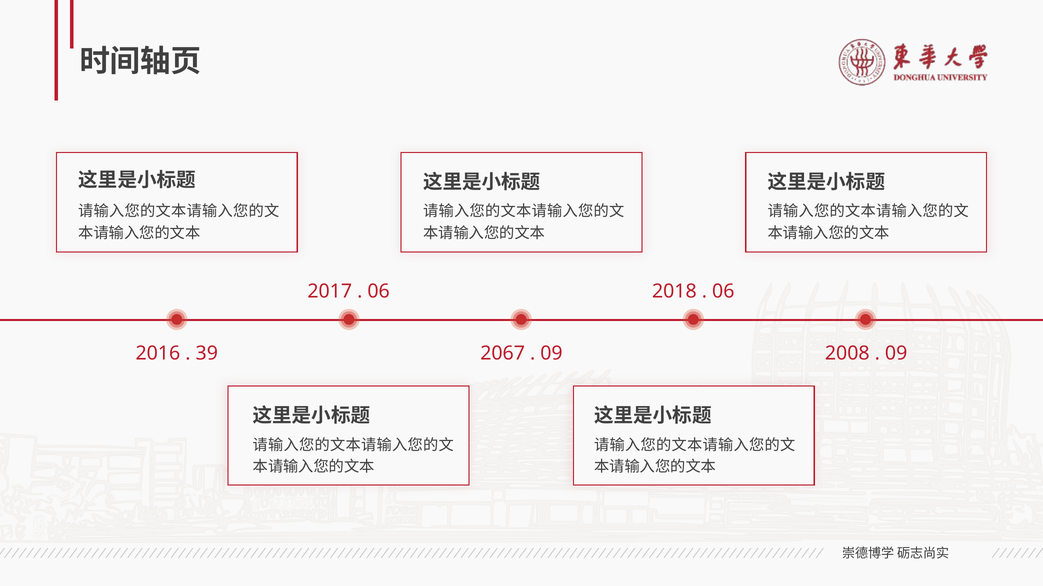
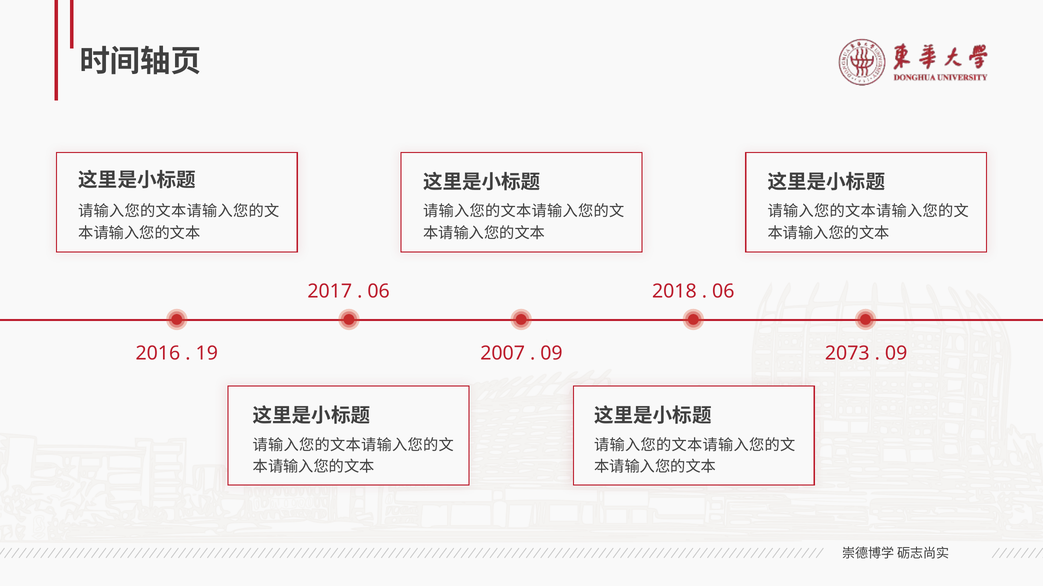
39: 39 -> 19 (207, 354)
2067: 2067 -> 2007 (503, 354)
2008: 2008 -> 2073 (847, 354)
